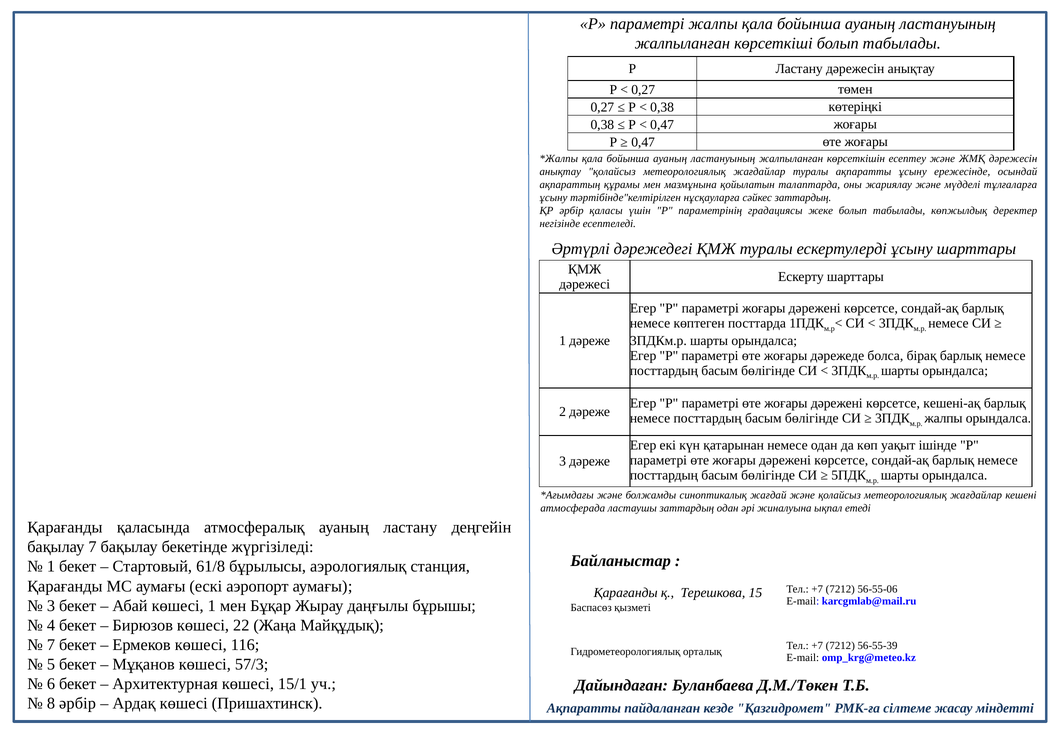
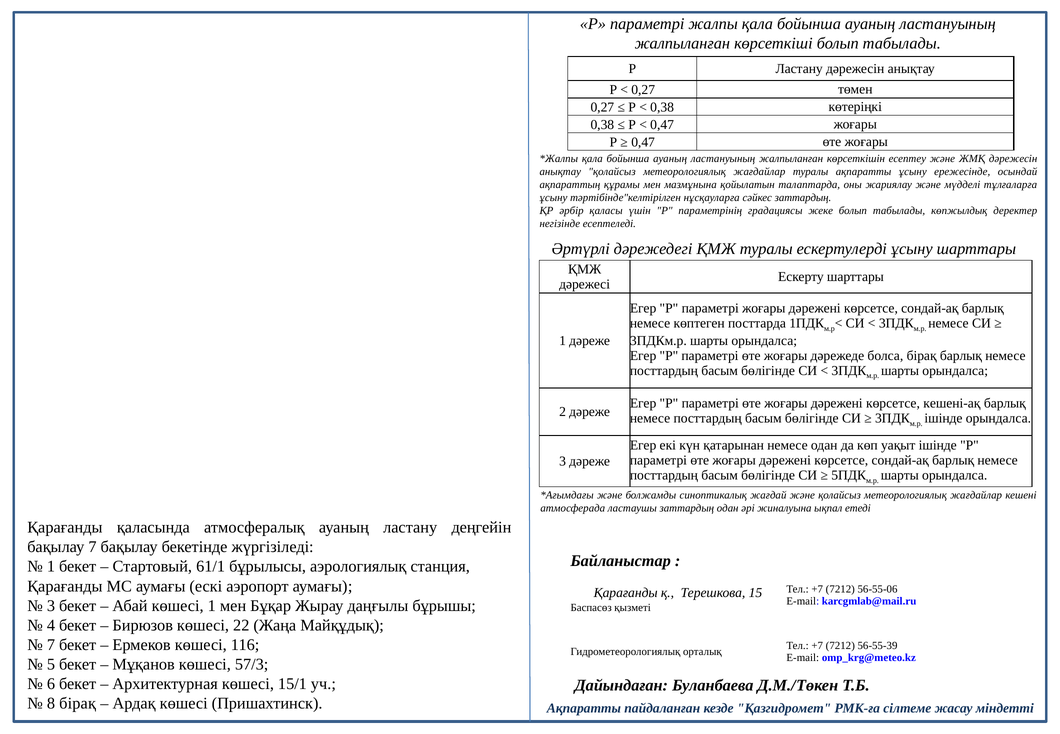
жалпы: жалпы -> ішінде (943, 418)
61/8: 61/8 -> 61/1 (211, 566)
8 әрбір: әрбір -> бірақ (78, 703)
